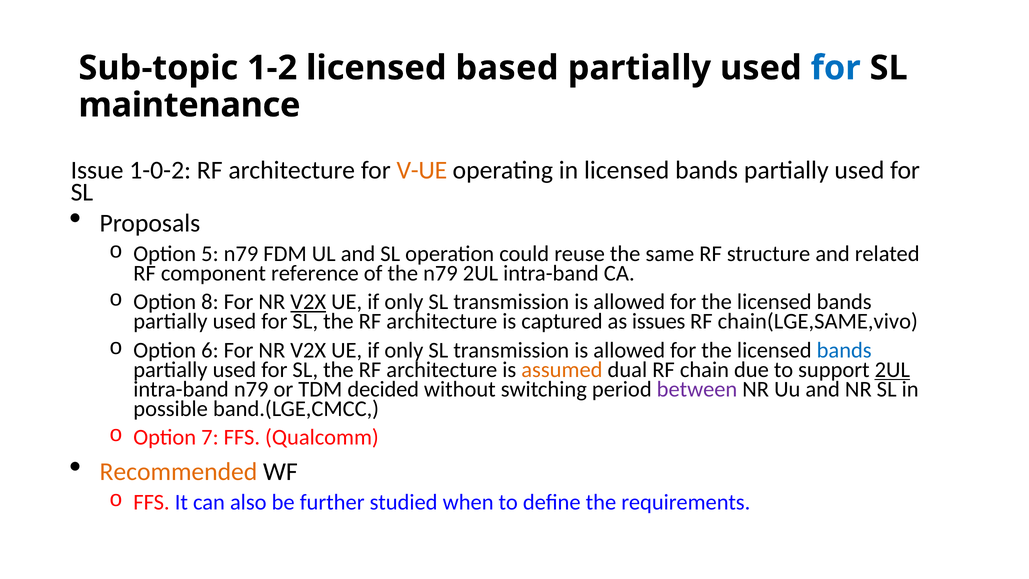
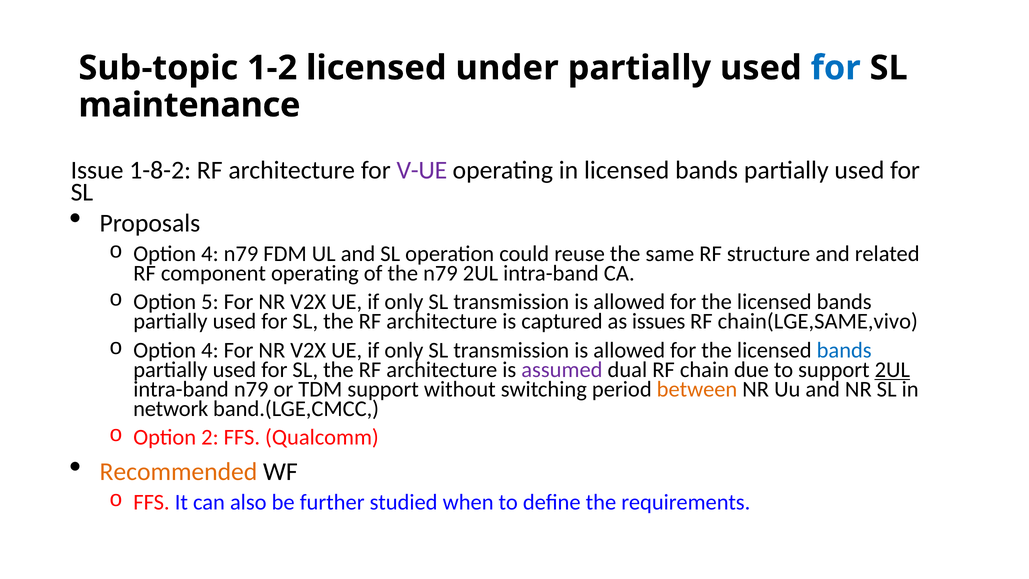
based: based -> under (507, 68)
1-0-2: 1-0-2 -> 1-8-2 (160, 170)
V-UE colour: orange -> purple (422, 170)
5: 5 -> 4 (210, 254)
component reference: reference -> operating (315, 273)
8: 8 -> 5 (210, 302)
V2X underline: present -> none (308, 302)
6: 6 -> 4 (210, 350)
assumed colour: orange -> purple (562, 370)
TDM decided: decided -> support (383, 389)
between colour: purple -> orange (697, 389)
possible: possible -> network (171, 409)
7: 7 -> 2 (210, 437)
